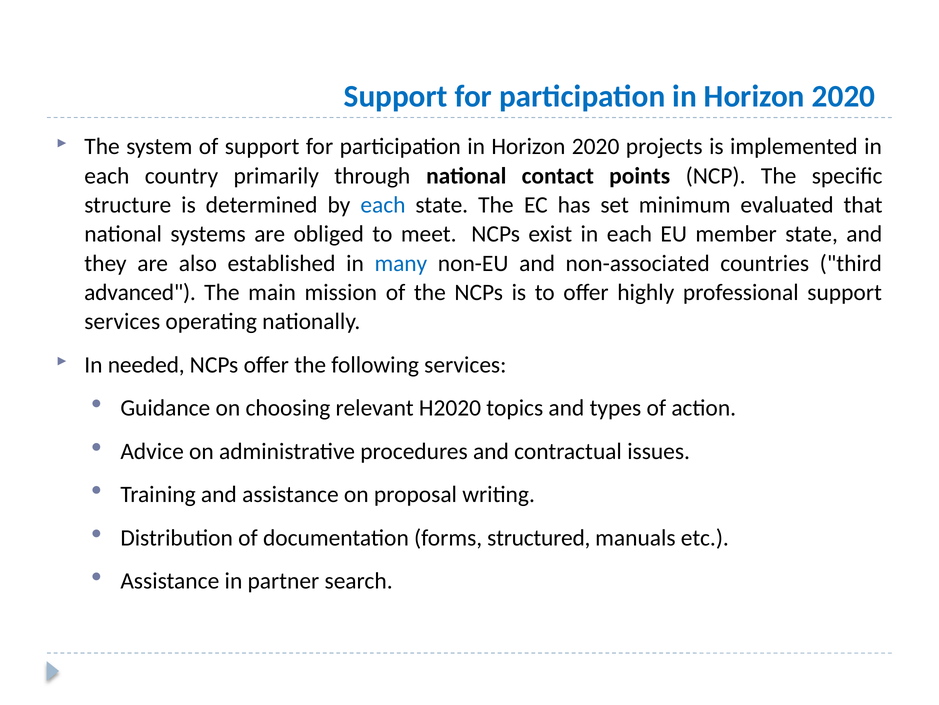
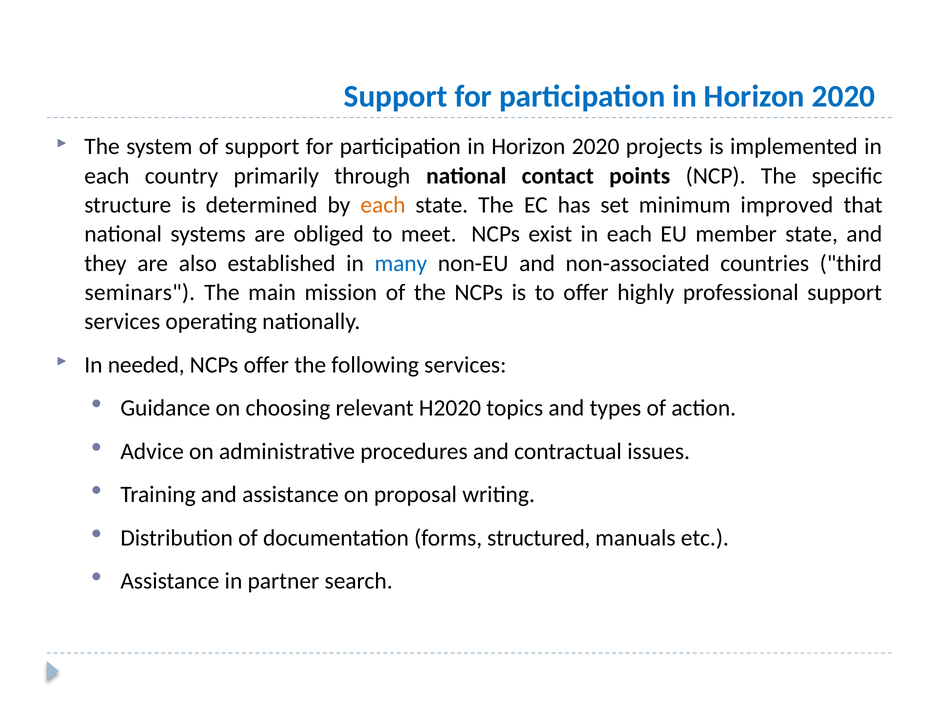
each colour: blue -> orange (383, 205)
evaluated: evaluated -> improved (787, 205)
advanced: advanced -> seminars (140, 292)
